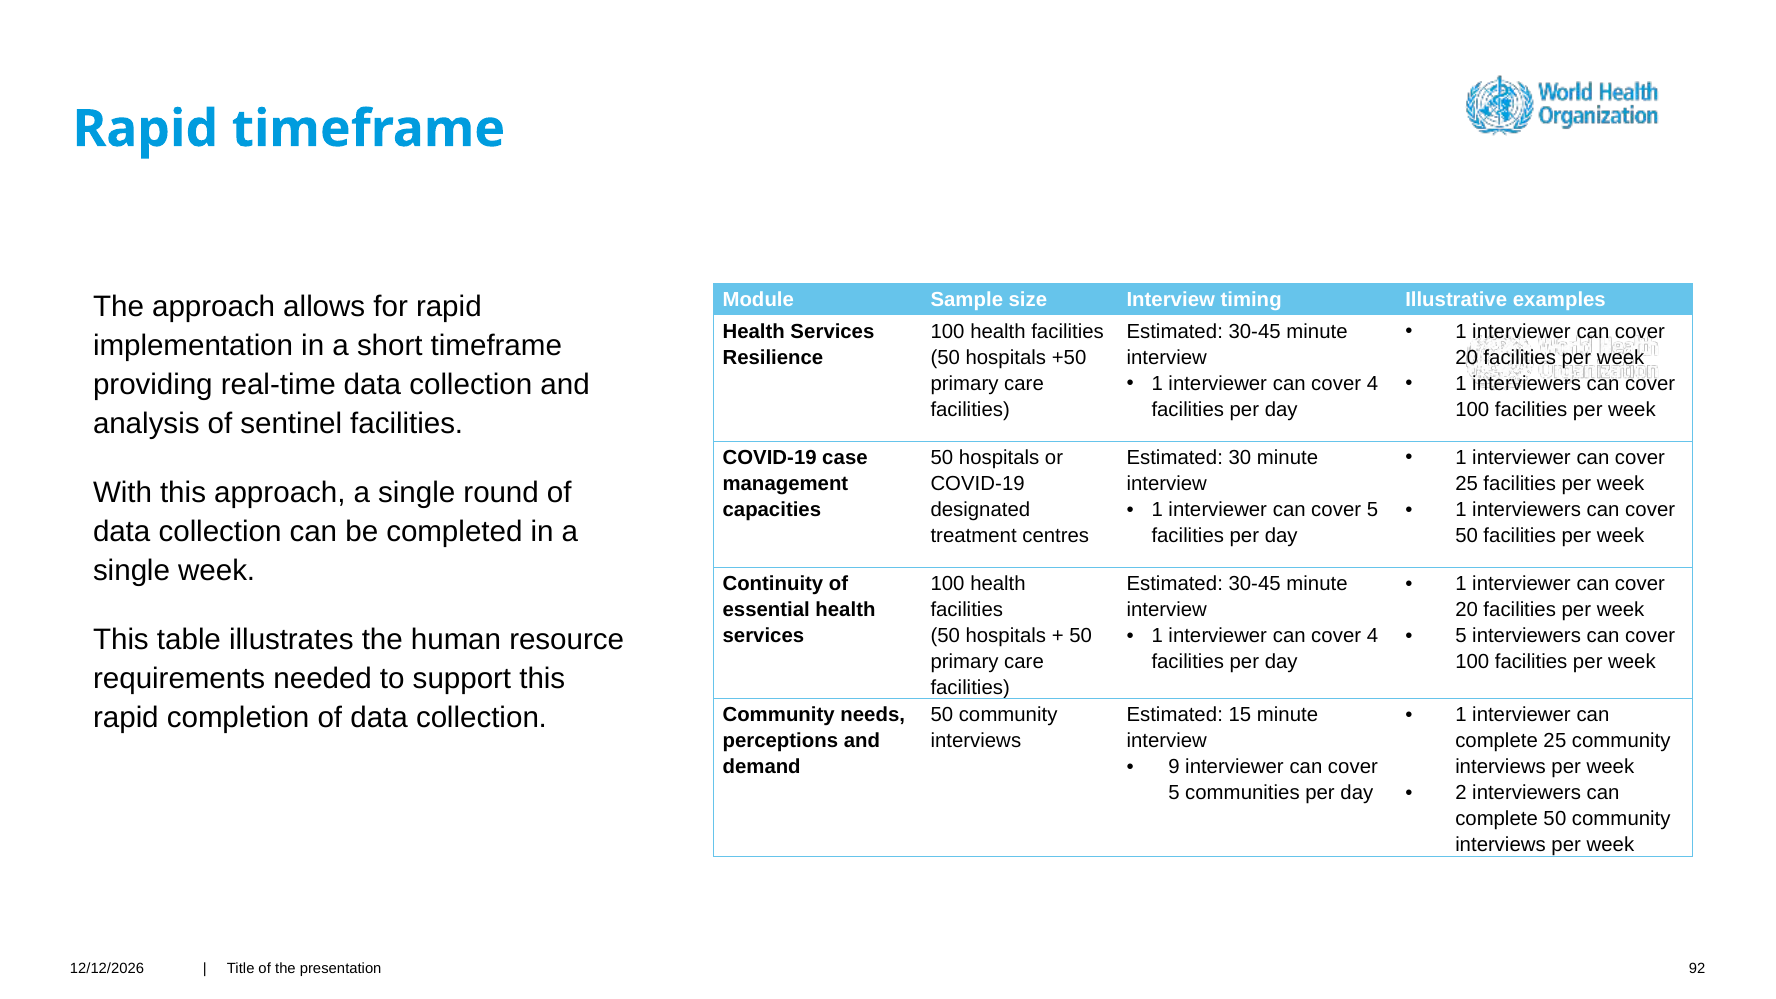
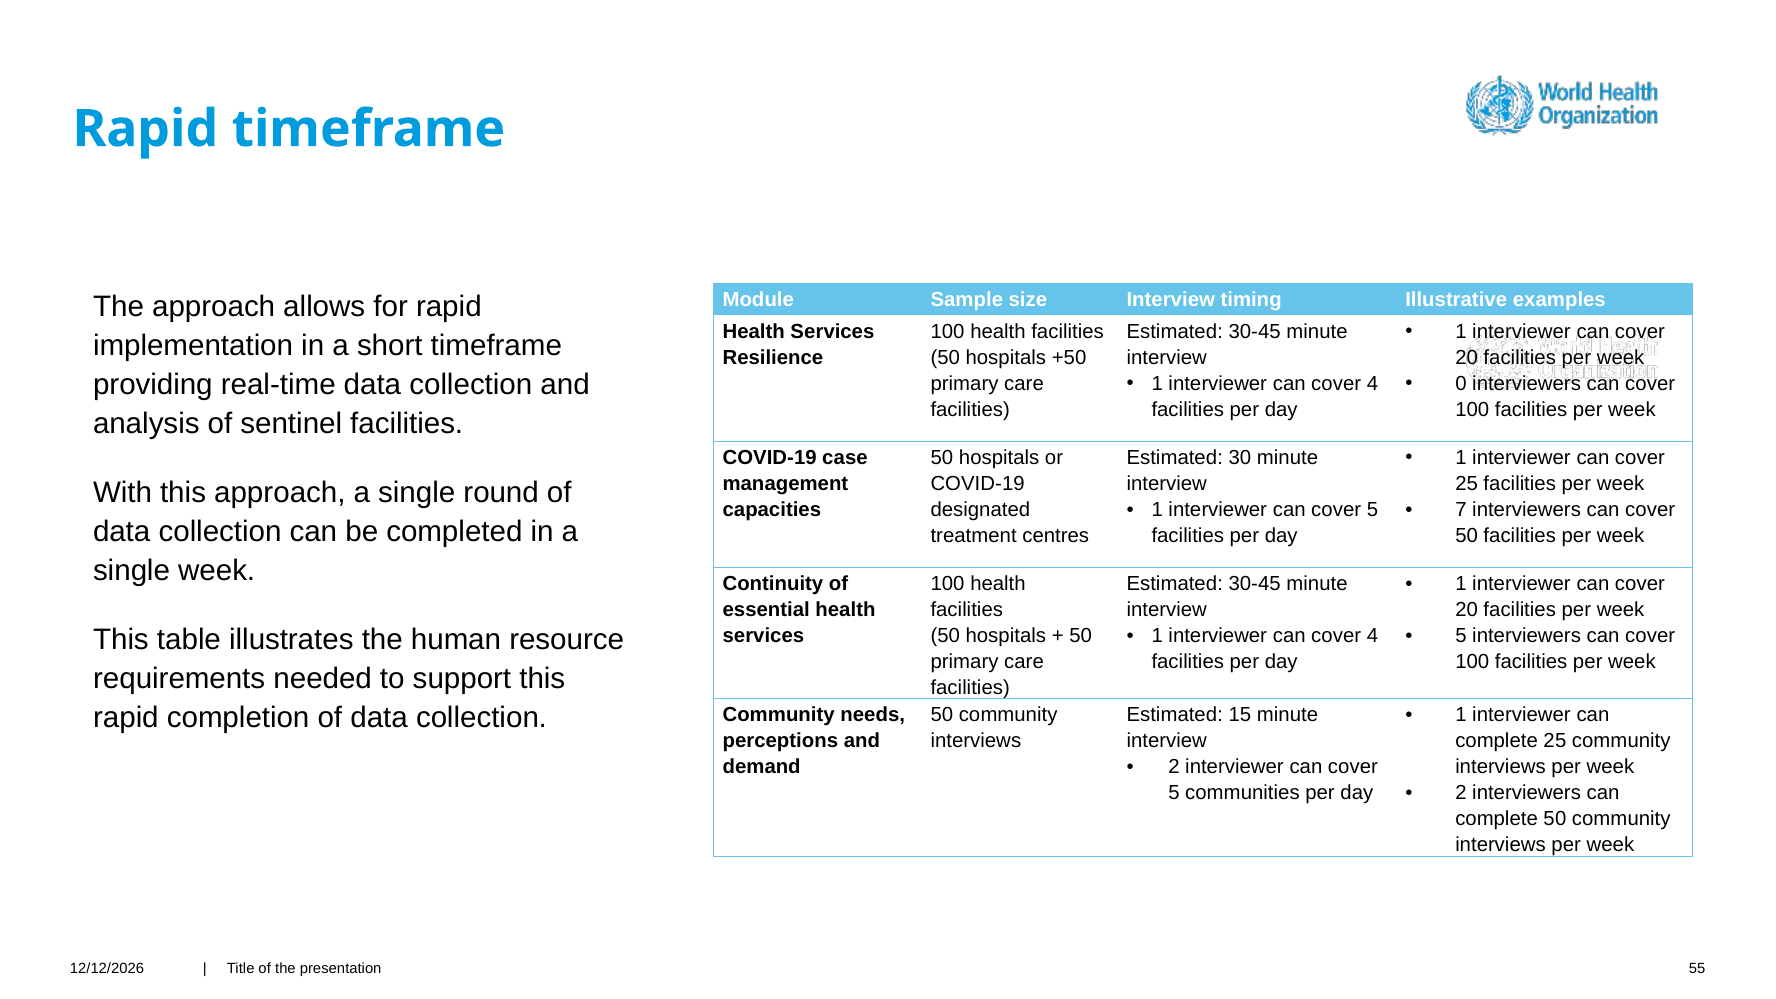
1: 1 -> 0 (1461, 383)
1: 1 -> 7 (1461, 509)
9: 9 -> 2 (1174, 767)
92: 92 -> 55 (1697, 968)
